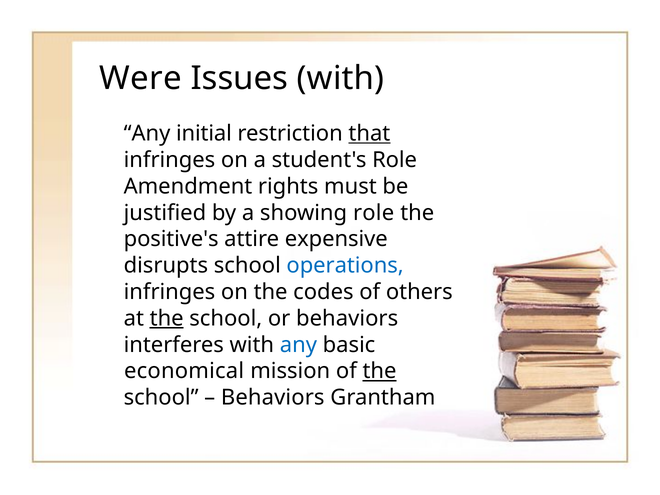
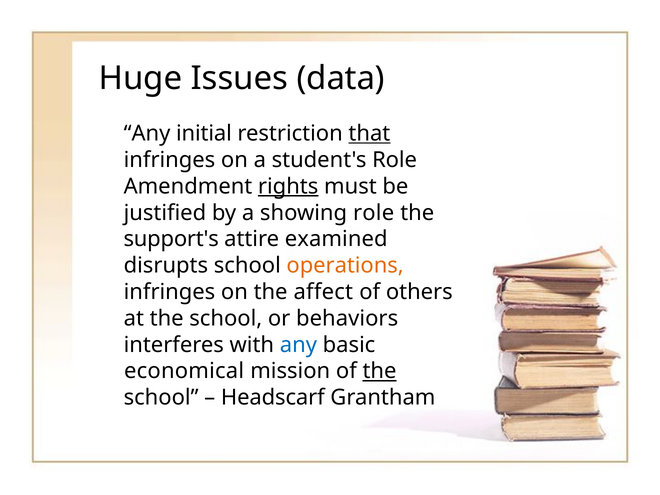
Were: Were -> Huge (141, 78)
Issues with: with -> data (341, 78)
rights underline: none -> present (288, 186)
positive's: positive's -> support's (171, 239)
expensive: expensive -> examined (336, 239)
operations colour: blue -> orange (345, 266)
codes: codes -> affect (323, 292)
the underline: present -> none (167, 318)
Behaviors: Behaviors -> Headscarf (273, 398)
